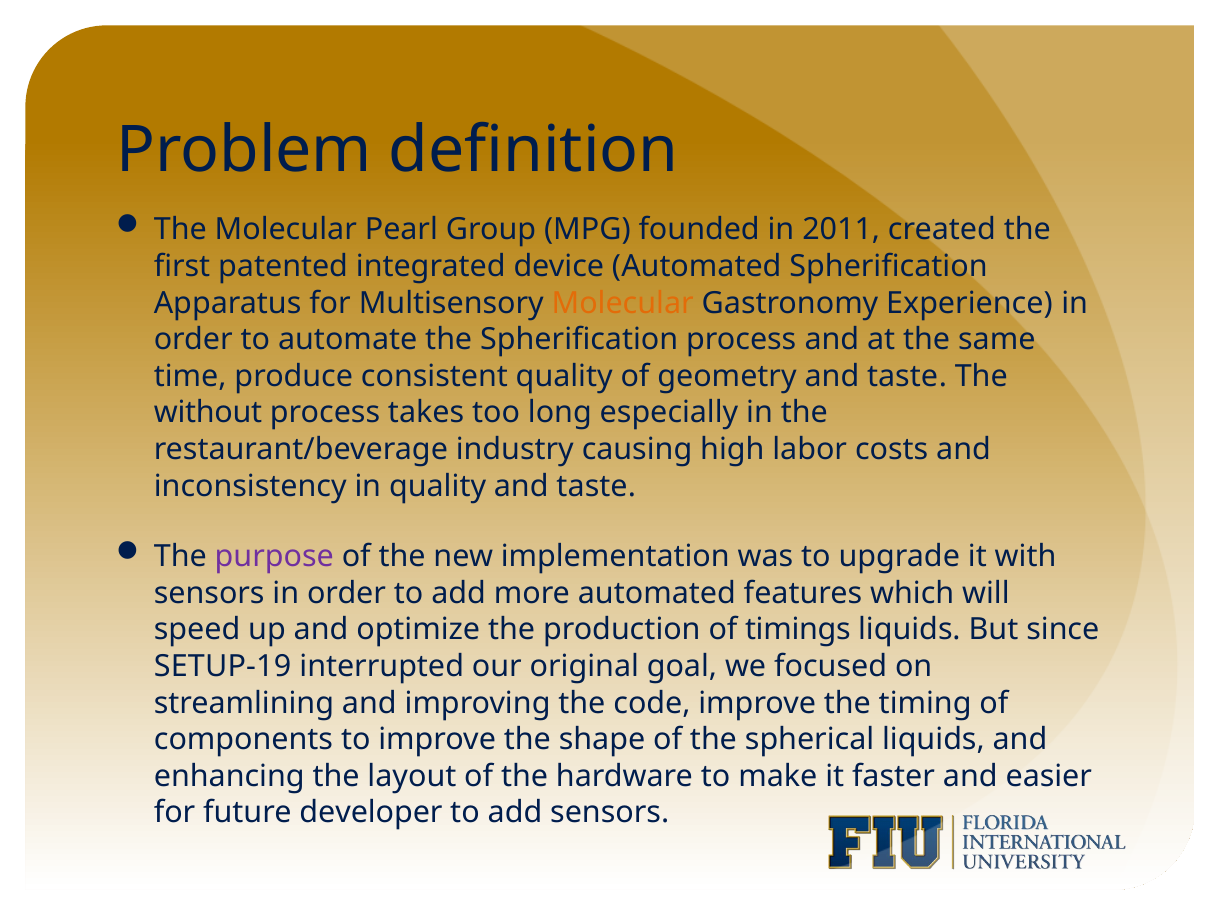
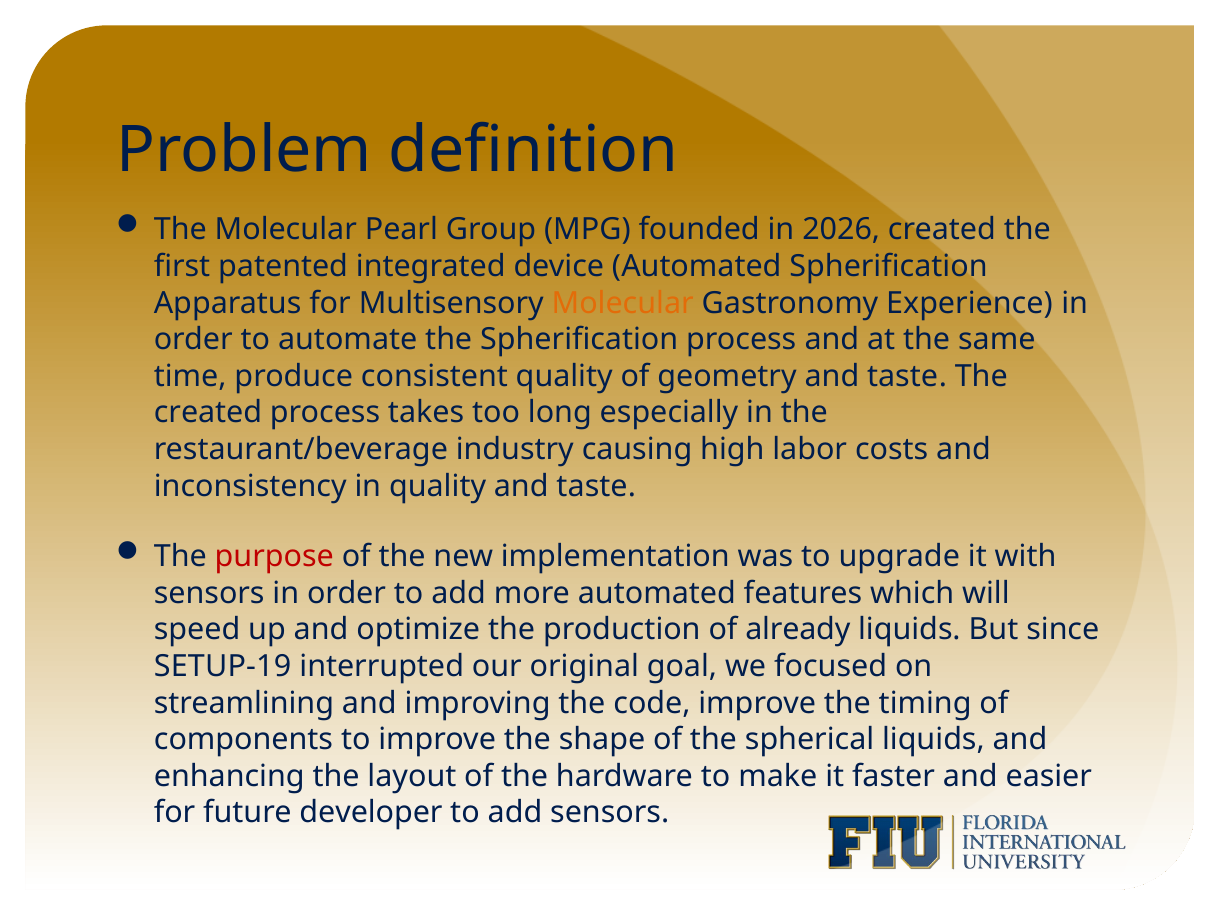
2011: 2011 -> 2026 (841, 230)
without: without -> created (208, 413)
purpose colour: purple -> red (274, 557)
timings: timings -> already (798, 630)
